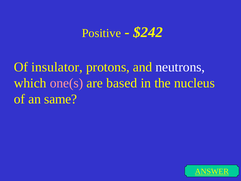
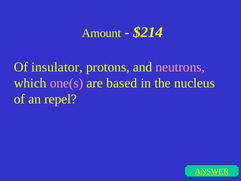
Positive: Positive -> Amount (101, 33)
$242: $242 -> $214 (148, 32)
neutrons colour: white -> pink (180, 67)
same: same -> repel (61, 99)
